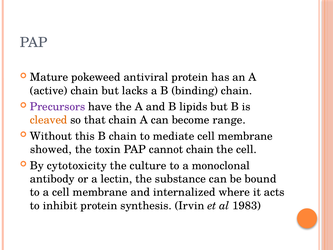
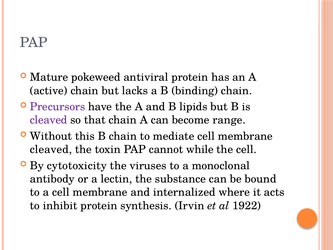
cleaved colour: orange -> purple (49, 120)
showed: showed -> cleaved (51, 149)
cannot chain: chain -> while (200, 149)
culture: culture -> viruses (148, 165)
1983: 1983 -> 1922 (247, 205)
